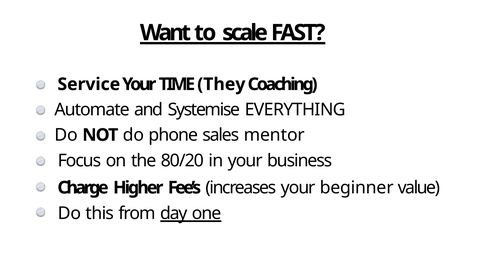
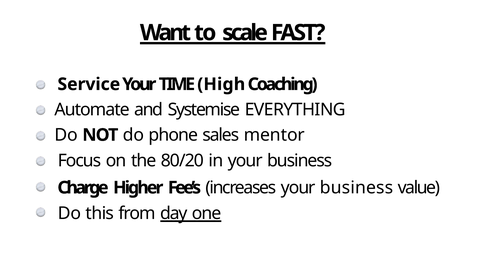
They: They -> High (221, 84)
increases your beginner: beginner -> business (357, 188)
